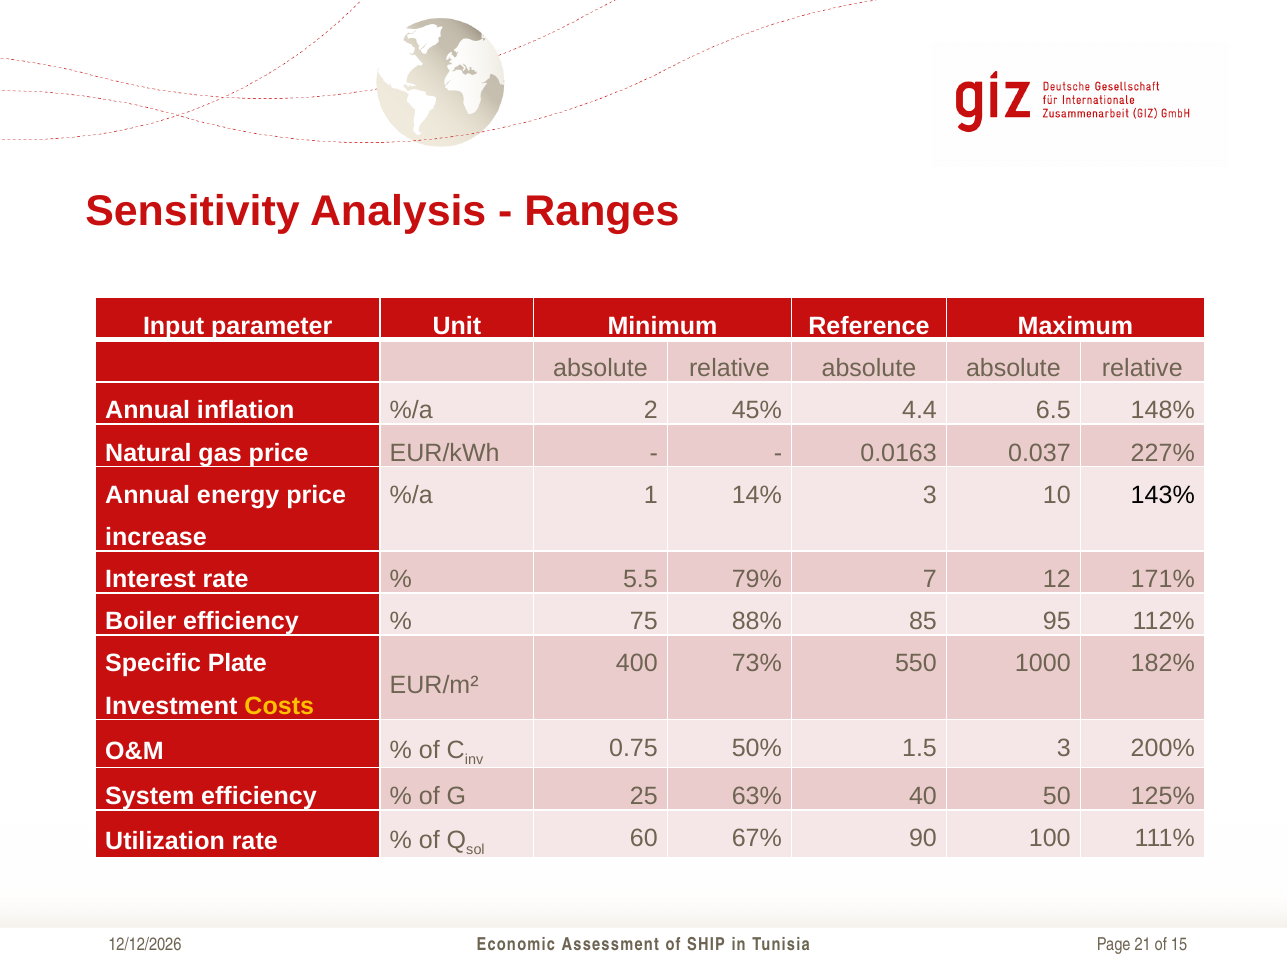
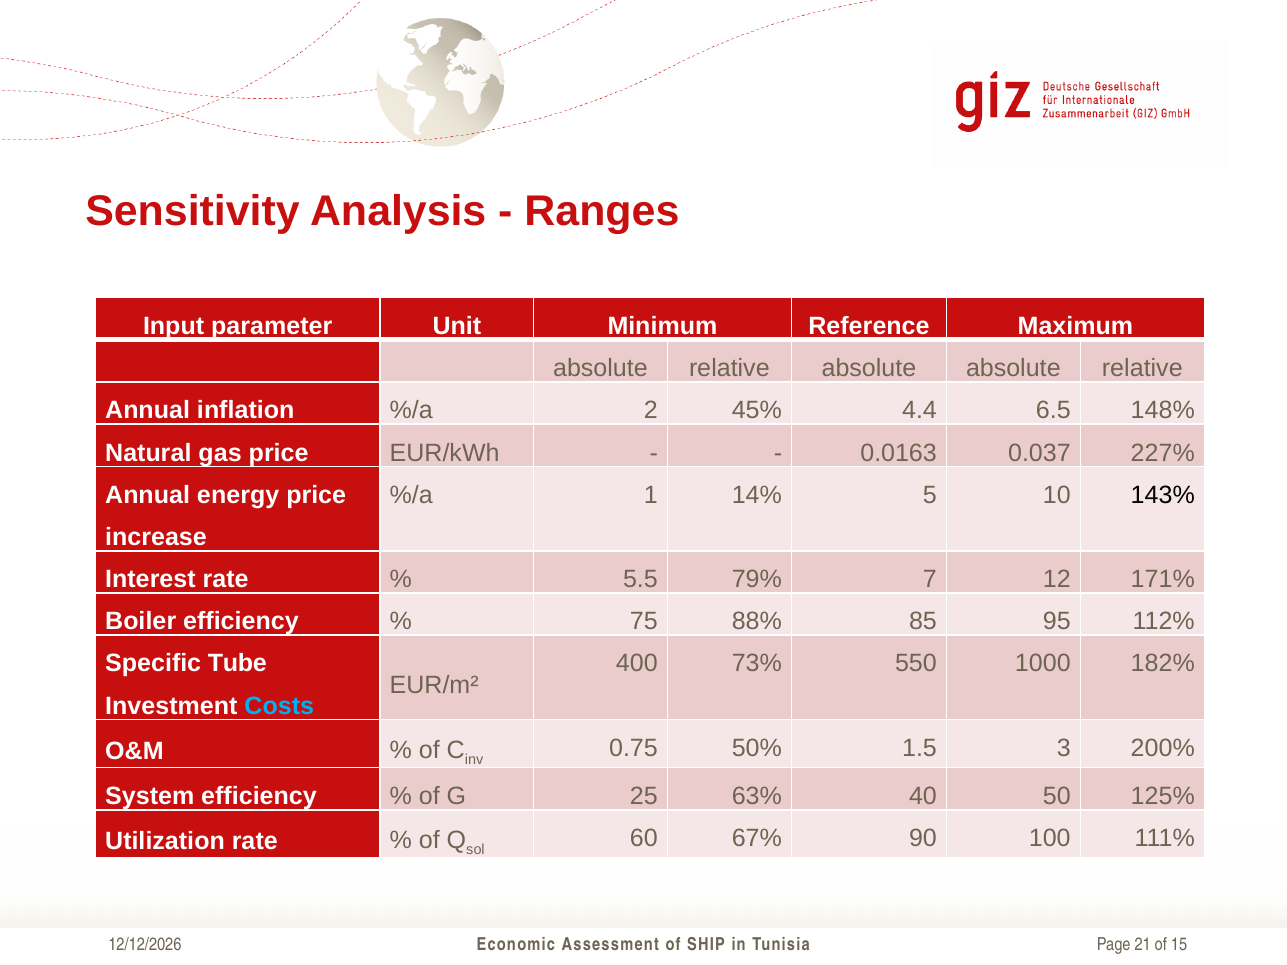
14% 3: 3 -> 5 (930, 495)
Plate: Plate -> Tube (237, 664)
Costs colour: yellow -> light blue (279, 706)
